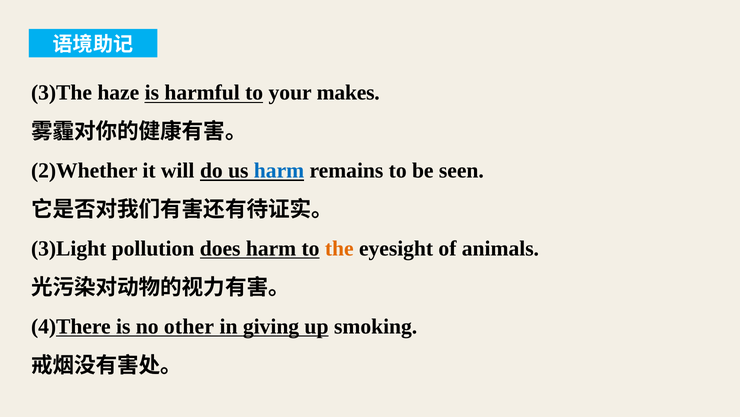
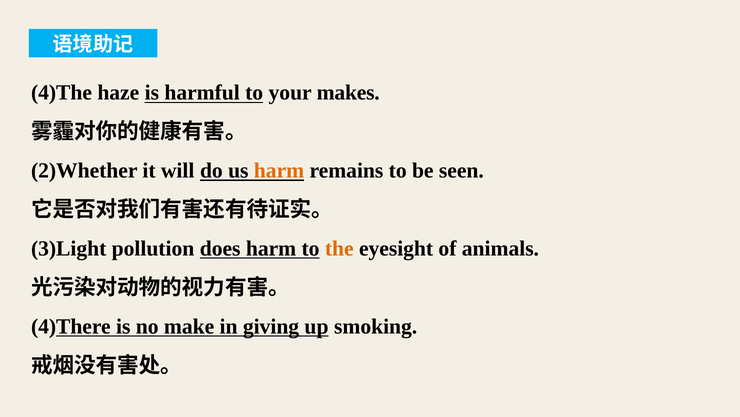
3)The: 3)The -> 4)The (62, 93)
harm colour: blue -> orange (279, 170)
other: other -> make (189, 326)
